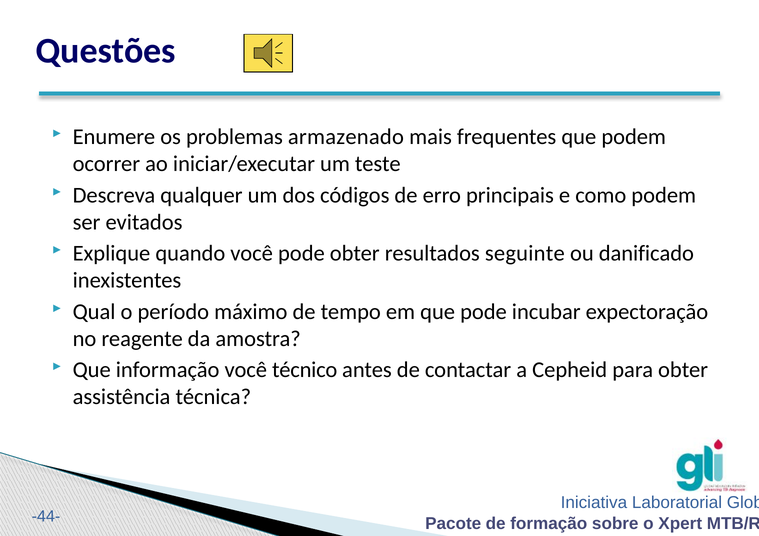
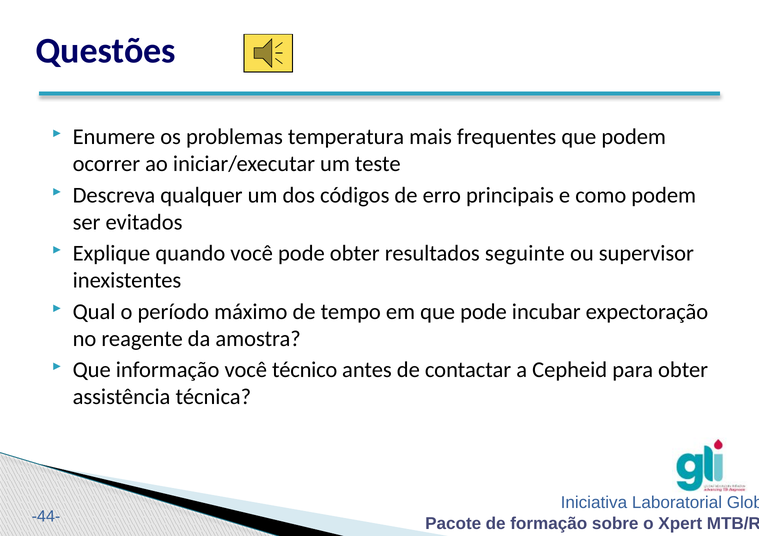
armazenado: armazenado -> temperatura (346, 137)
danificado: danificado -> supervisor (646, 253)
